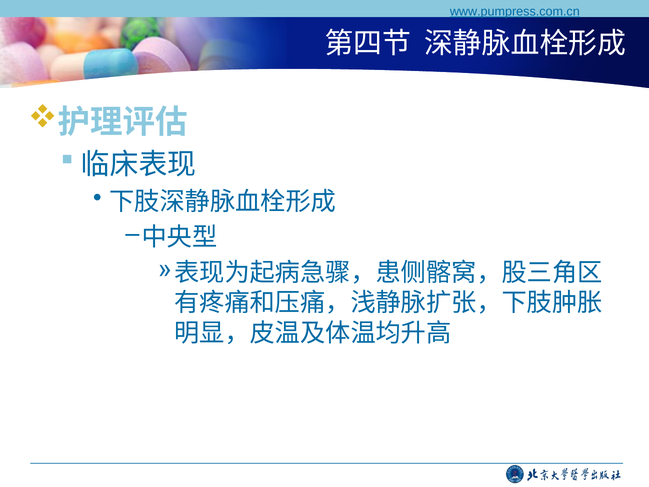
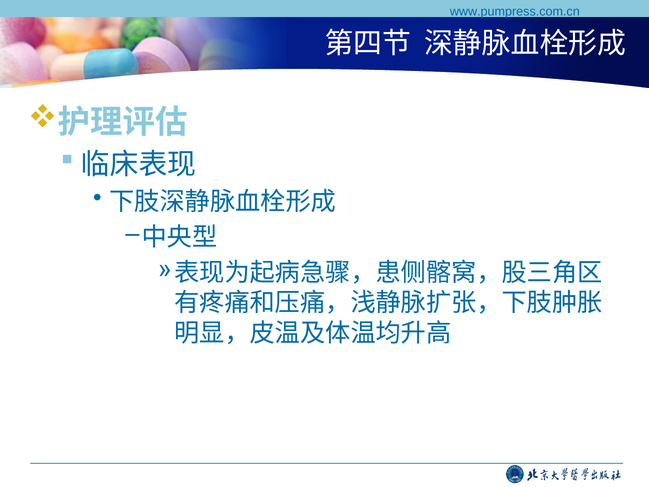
www.pumpress.com.cn underline: present -> none (515, 12)
